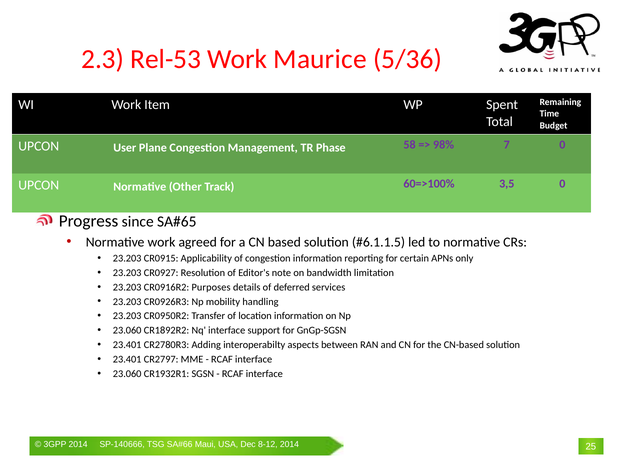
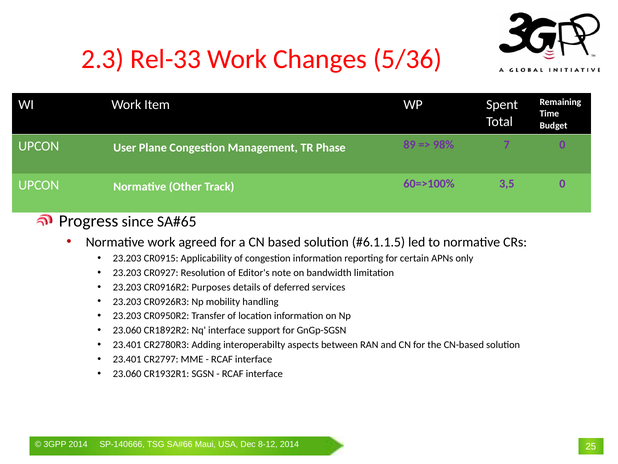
Rel-53: Rel-53 -> Rel-33 (166, 59)
Maurice: Maurice -> Changes (320, 59)
58: 58 -> 89 (410, 145)
